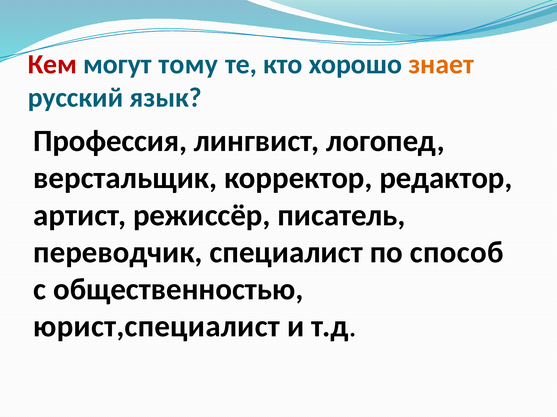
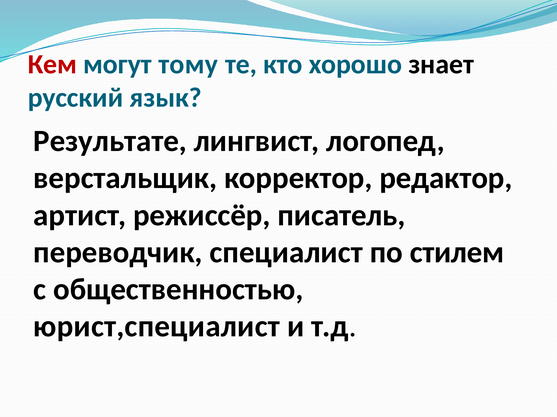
знает colour: orange -> black (441, 64)
Профессия: Профессия -> Результате (110, 141)
способ: способ -> стилем (457, 253)
